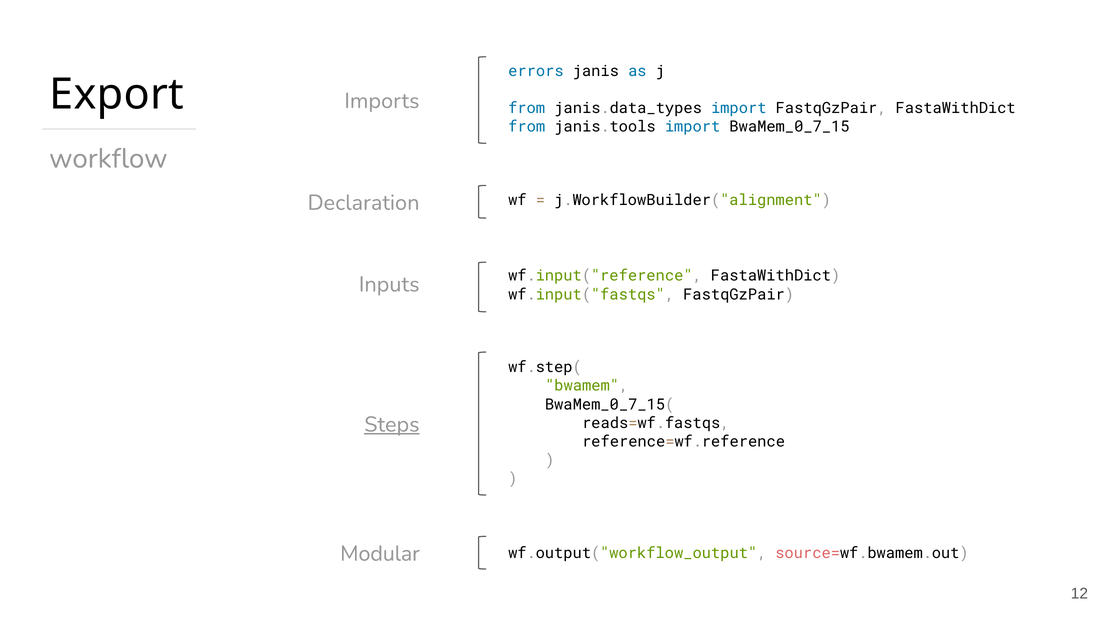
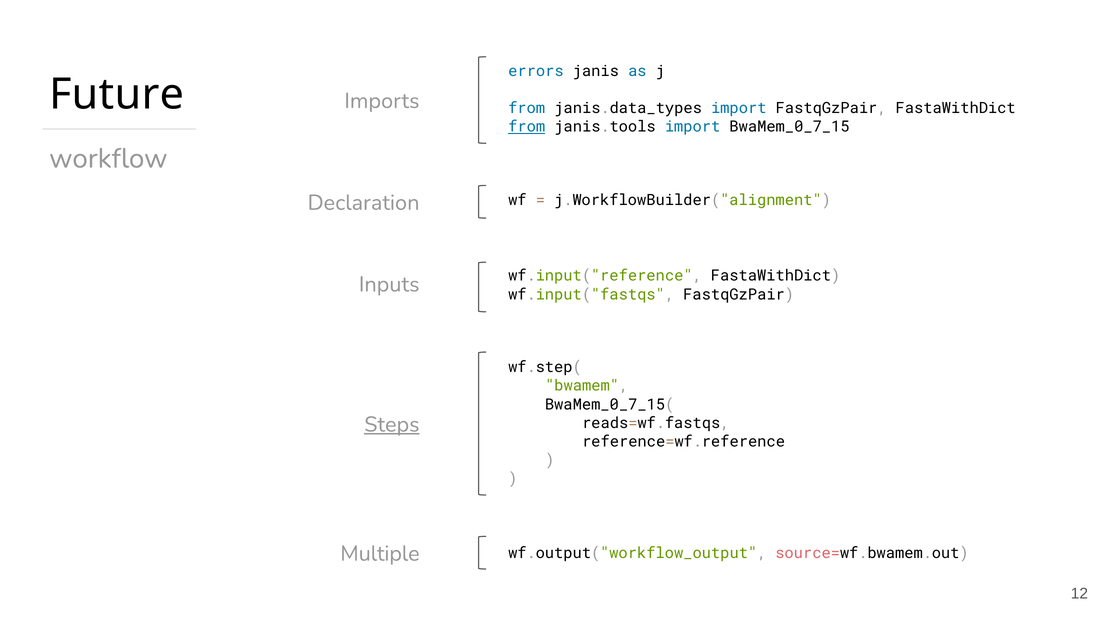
Export: Export -> Future (117, 94)
from underline: none -> present (527, 127)
Modular: Modular -> Multiple (380, 553)
